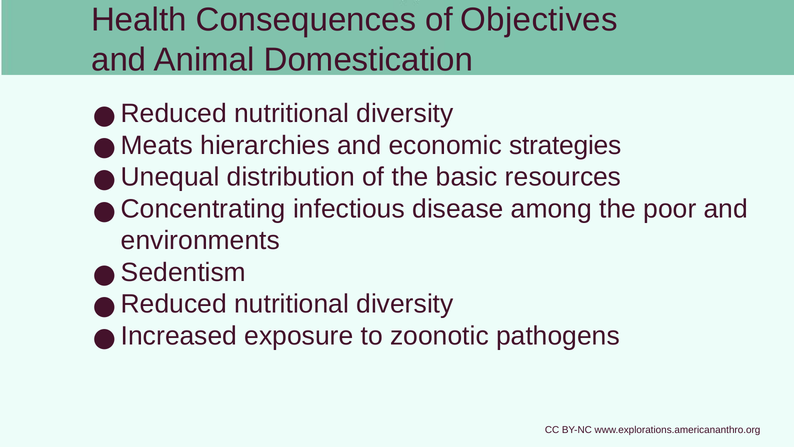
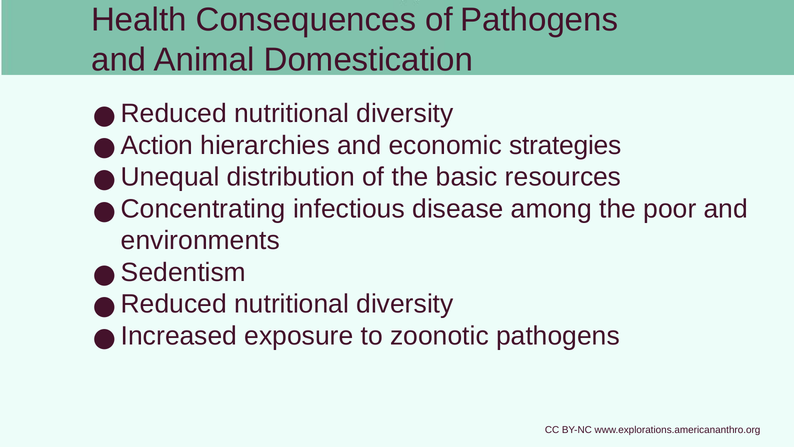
of Objectives: Objectives -> Pathogens (539, 20)
Meats: Meats -> Action (157, 145)
